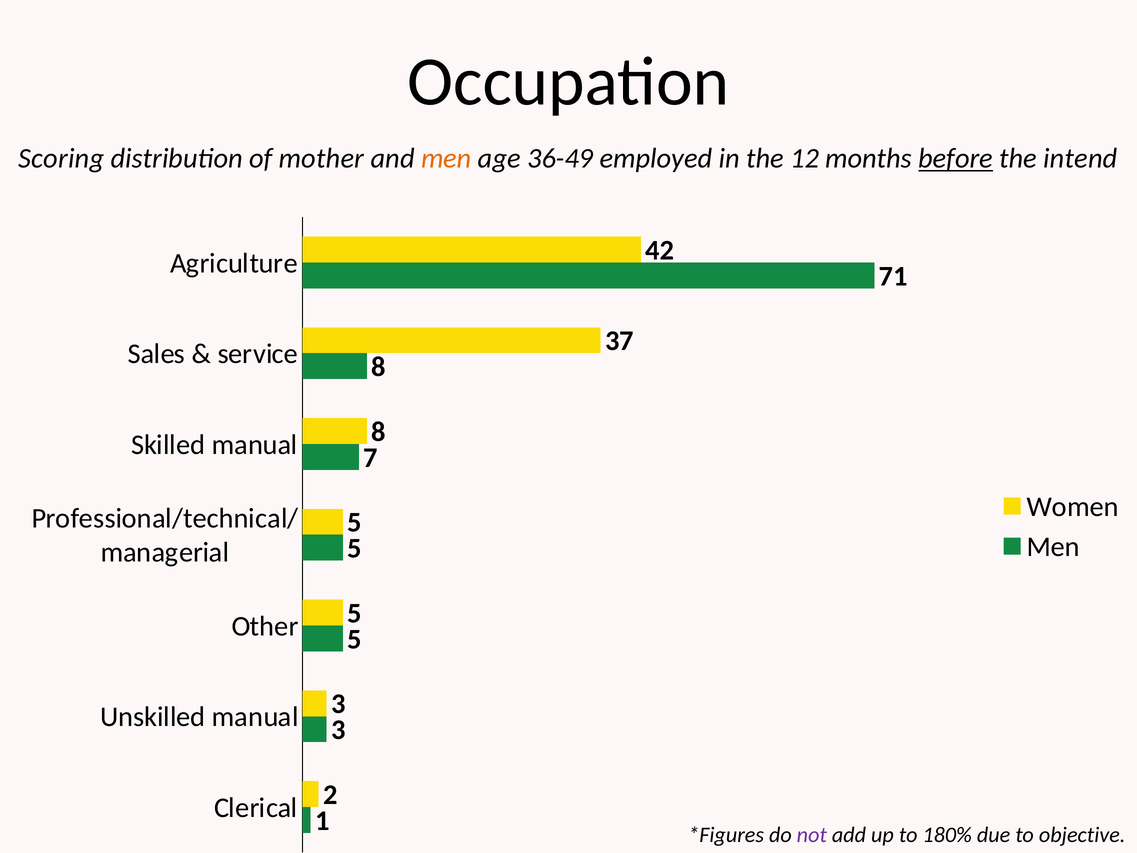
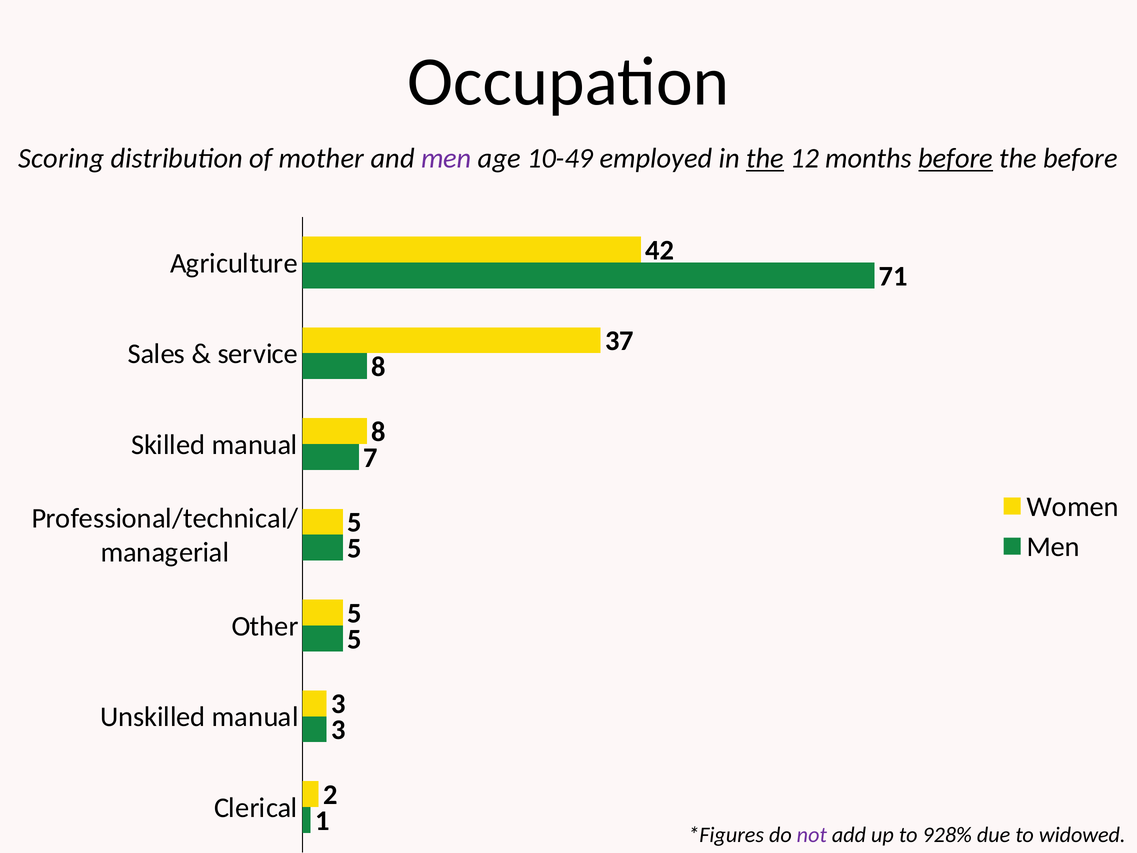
men colour: orange -> purple (446, 158)
36-49: 36-49 -> 10-49 (560, 158)
the underline: none -> present (765, 158)
the intend: intend -> before (1080, 158)
180%: 180% -> 928% (947, 835)
objective: objective -> widowed (1082, 835)
